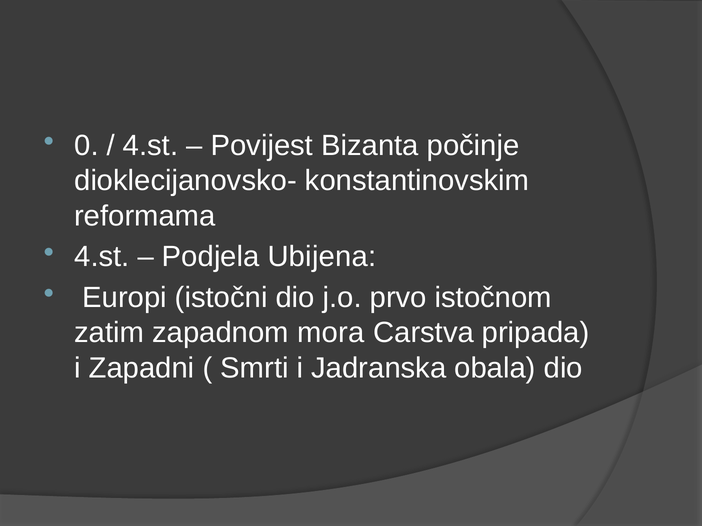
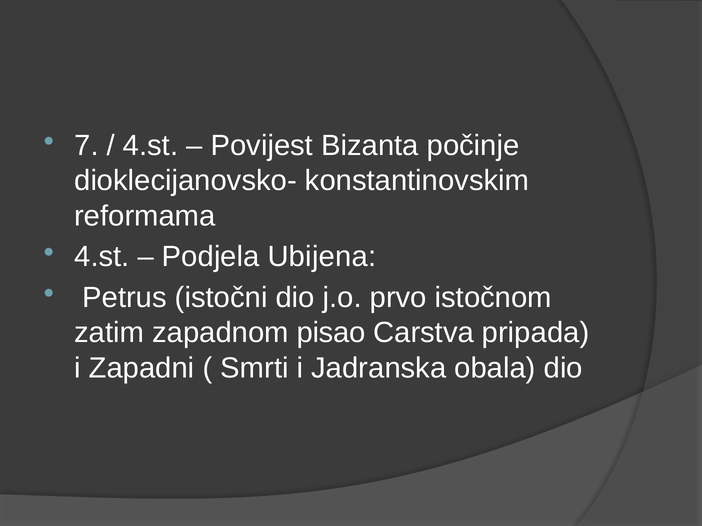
0: 0 -> 7 (86, 146)
Europi: Europi -> Petrus (125, 298)
mora: mora -> pisao (331, 333)
